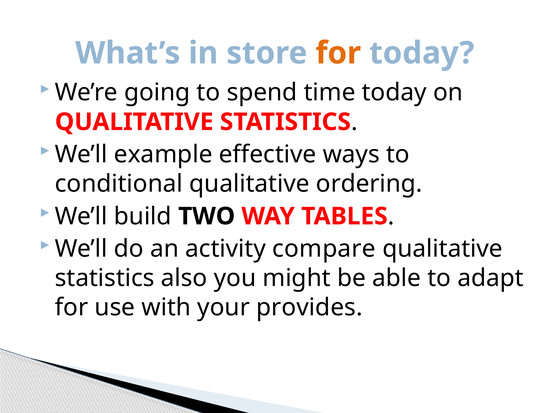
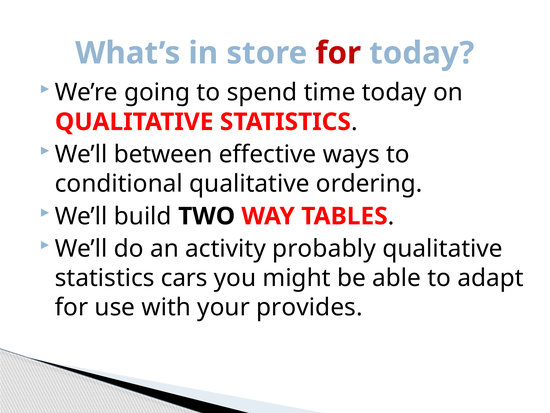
for colour: orange -> red (338, 53)
example: example -> between (163, 154)
compare: compare -> probably (324, 248)
also: also -> cars (184, 278)
